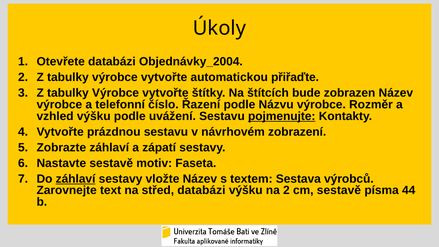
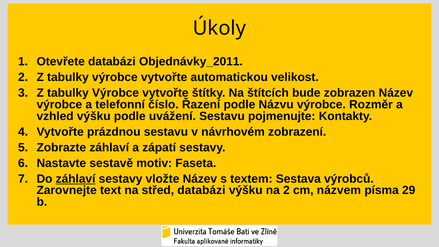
Objednávky_2004: Objednávky_2004 -> Objednávky_2011 (191, 62)
přiřaďte: přiřaďte -> velikost (295, 77)
pojmenujte underline: present -> none (282, 116)
cm sestavě: sestavě -> názvem (339, 190)
44: 44 -> 29 (409, 190)
